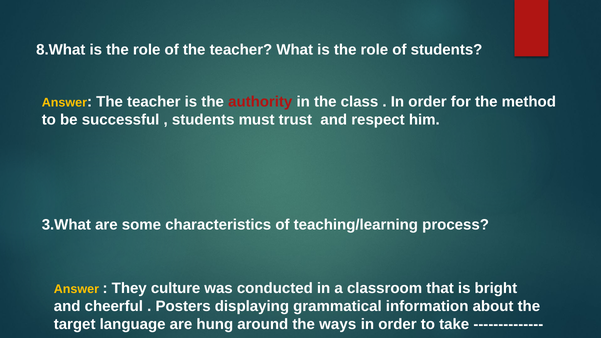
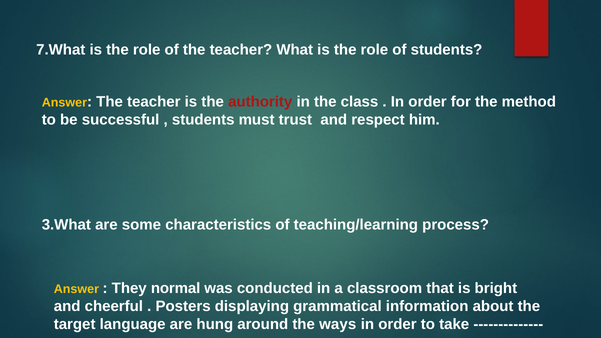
8.What: 8.What -> 7.What (61, 50)
culture: culture -> normal (176, 288)
